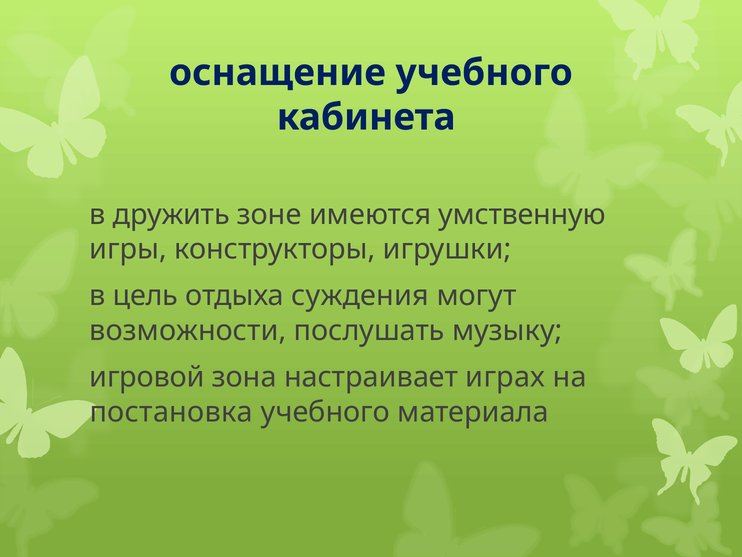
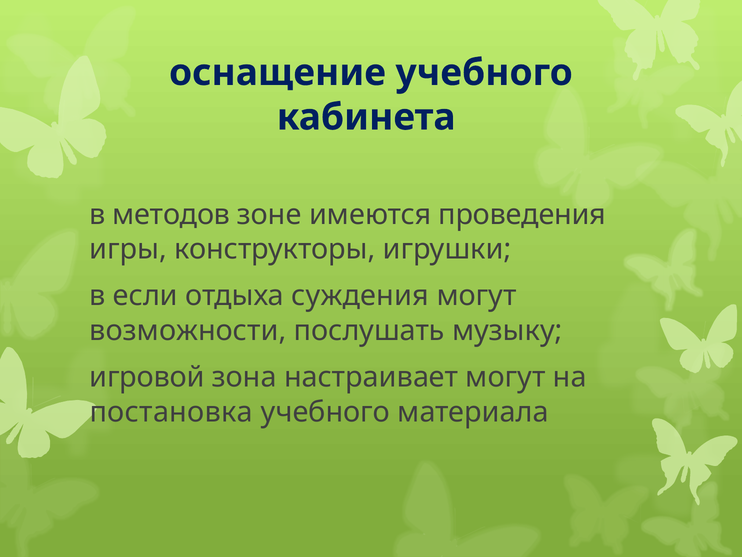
дружить: дружить -> методов (171, 214)
умственную: умственную -> проведения (522, 214)
цель: цель -> если (145, 296)
настраивает играх: играх -> могут (505, 377)
